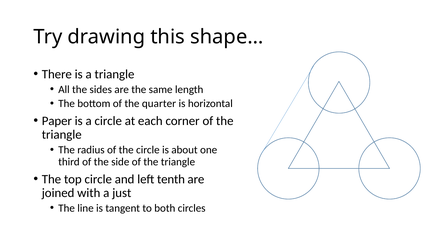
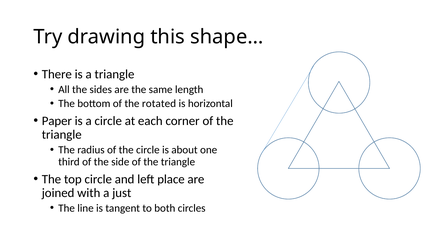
quarter: quarter -> rotated (159, 104)
tenth: tenth -> place (171, 180)
